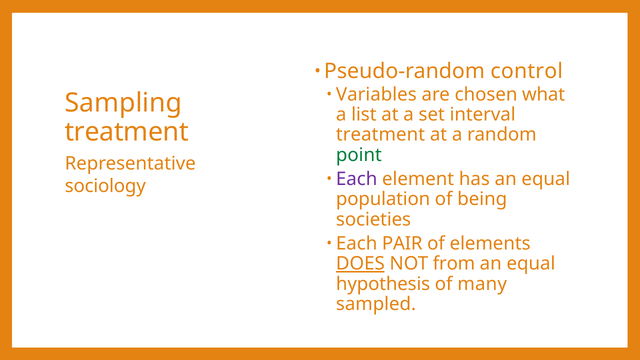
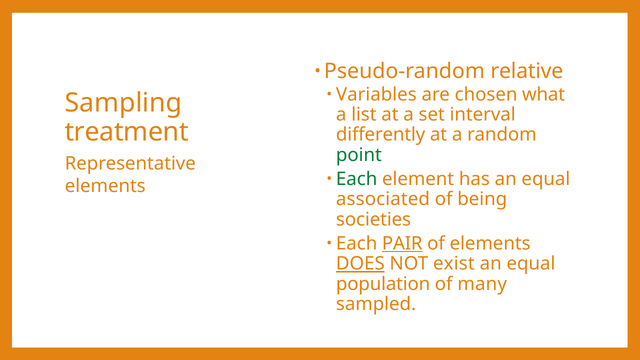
control: control -> relative (527, 71)
treatment: treatment -> differently (381, 135)
Each colour: purple -> green (357, 179)
sociology: sociology -> elements (105, 186)
population: population -> associated (383, 199)
PAIR underline: none -> present (402, 244)
from: from -> exist (454, 264)
hypothesis: hypothesis -> population (383, 284)
